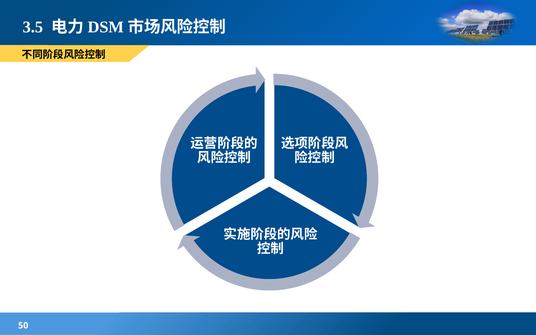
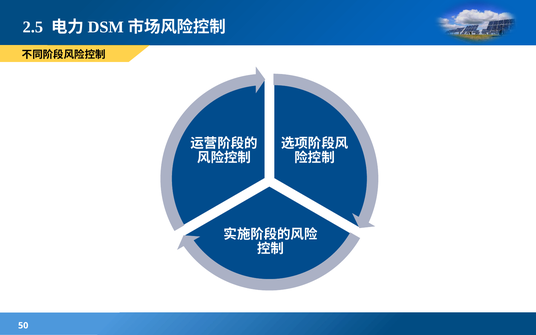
3.5: 3.5 -> 2.5 (33, 27)
